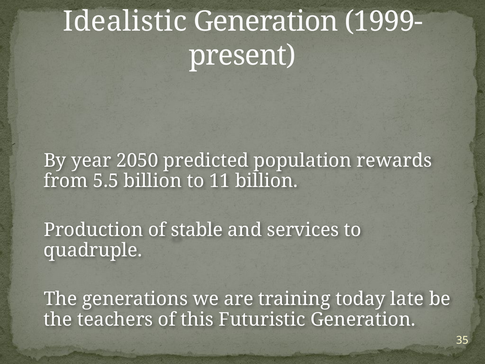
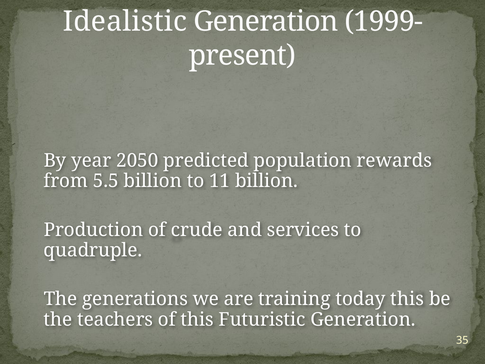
stable: stable -> crude (197, 230)
today late: late -> this (407, 299)
